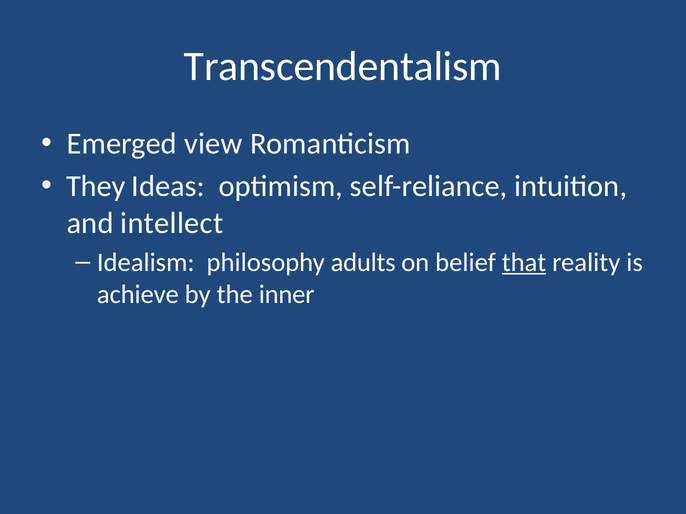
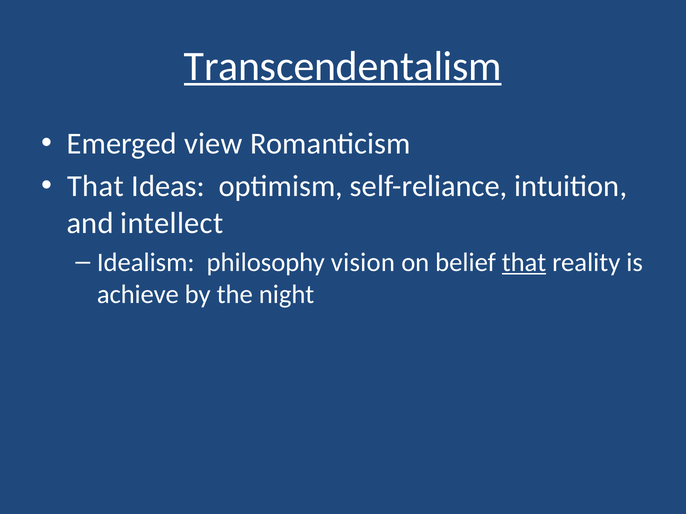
Transcendentalism underline: none -> present (343, 66)
They: They -> That (96, 187)
adults: adults -> vision (363, 263)
inner: inner -> night (287, 295)
